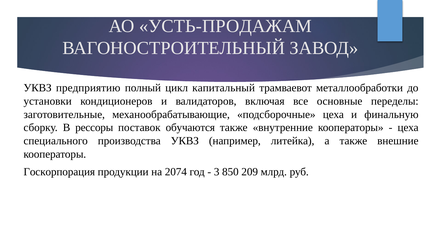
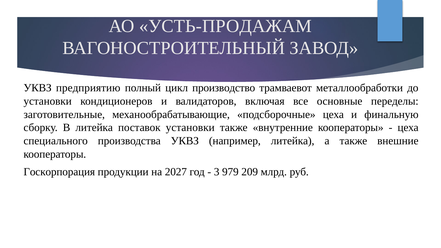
капитальный: капитальный -> производство (224, 88)
В рессоры: рессоры -> литейка (94, 128)
поставок обучаются: обучаются -> установки (190, 128)
2074: 2074 -> 2027 (176, 172)
850: 850 -> 979 (230, 172)
